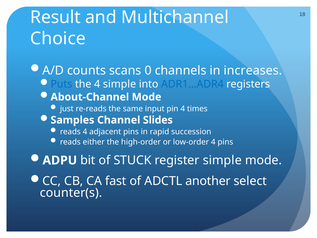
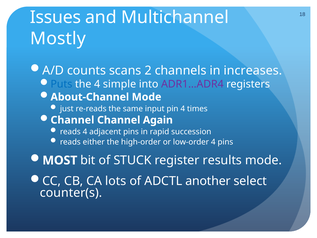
Result: Result -> Issues (55, 17)
Choice: Choice -> Mostly (58, 38)
0: 0 -> 2 (148, 70)
ADR1…ADR4 colour: blue -> purple (192, 84)
Samples: Samples -> Channel (72, 120)
Slides: Slides -> Again (158, 120)
ADPU: ADPU -> MOST (60, 160)
register simple: simple -> results (222, 160)
fast: fast -> lots (116, 181)
